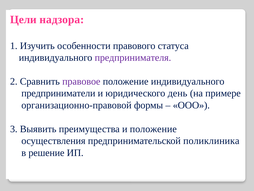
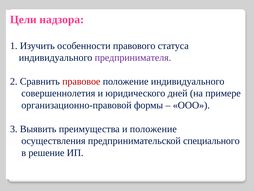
правовое colour: purple -> red (81, 81)
предприниматели: предприниматели -> совершеннолетия (58, 93)
день: день -> дней (178, 93)
поликлиника: поликлиника -> специального (211, 141)
